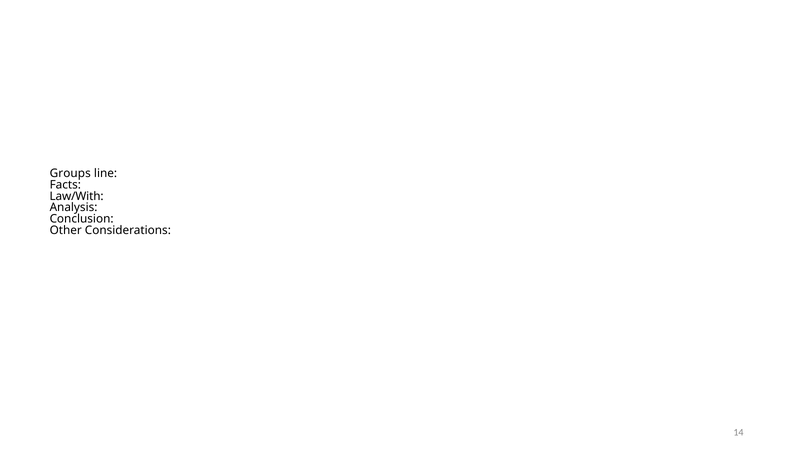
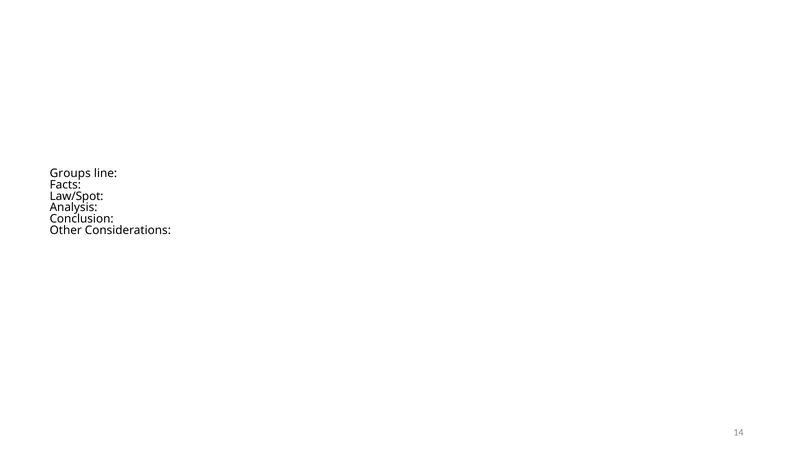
Law/With: Law/With -> Law/Spot (77, 196)
